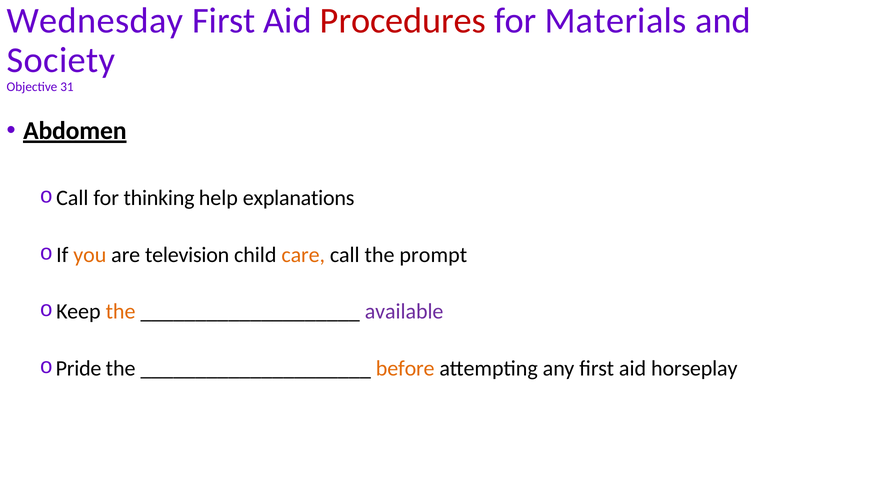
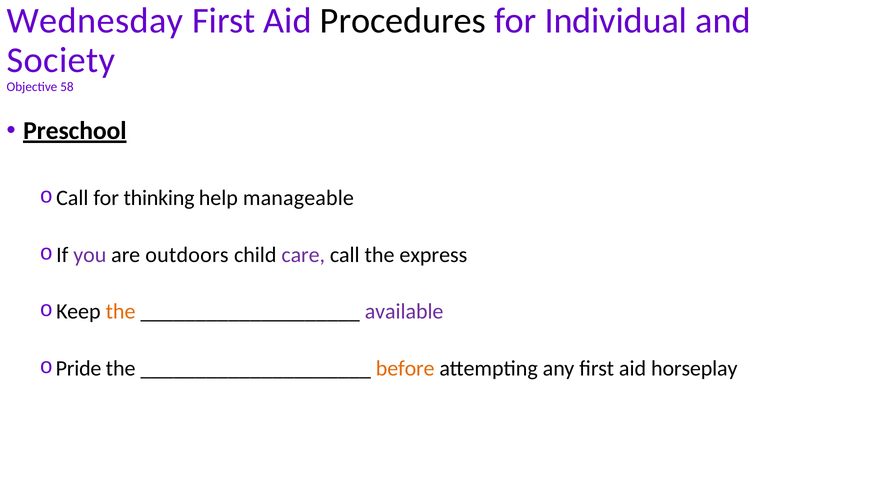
Procedures colour: red -> black (403, 21)
Materials: Materials -> Individual (616, 21)
31: 31 -> 58 (67, 87)
Abdomen: Abdomen -> Preschool (75, 131)
explanations: explanations -> manageable (298, 198)
you colour: orange -> purple (90, 255)
television: television -> outdoors (187, 255)
care colour: orange -> purple (303, 255)
prompt: prompt -> express (433, 255)
